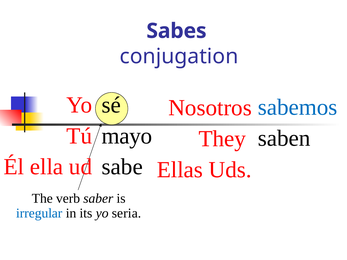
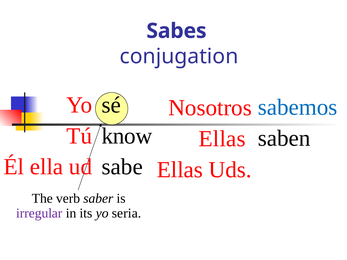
mayo: mayo -> know (127, 136)
They: They -> Ellas (222, 139)
irregular colour: blue -> purple (39, 213)
